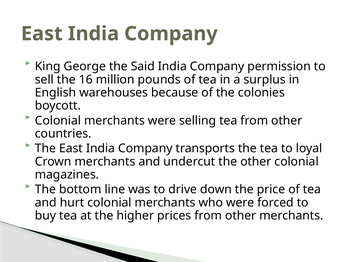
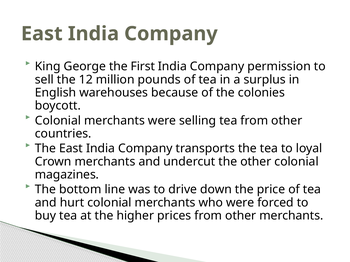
Said: Said -> First (143, 67)
16: 16 -> 12 (86, 80)
